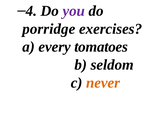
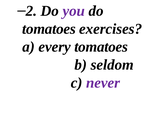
4: 4 -> 2 (31, 11)
porridge: porridge -> tomatoes (49, 29)
never colour: orange -> purple (103, 82)
